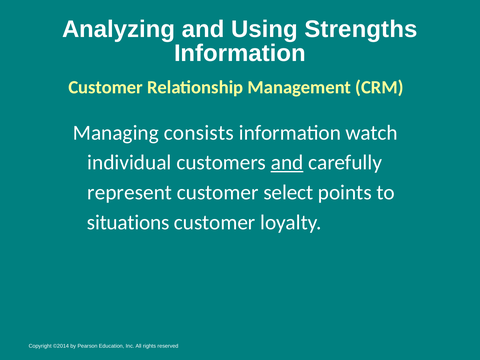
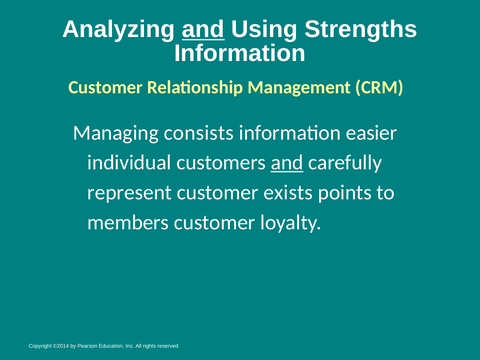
and underline: none -> present (203, 29)
watch: watch -> easier (372, 133)
select: select -> exists (288, 192)
situations: situations -> members (128, 222)
